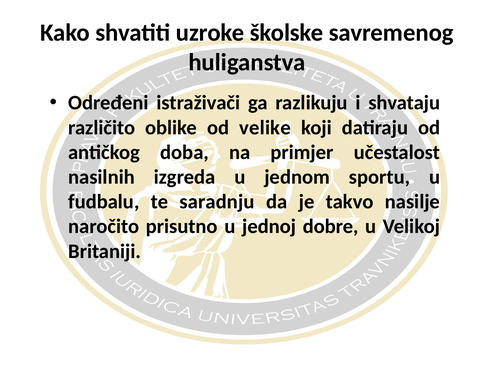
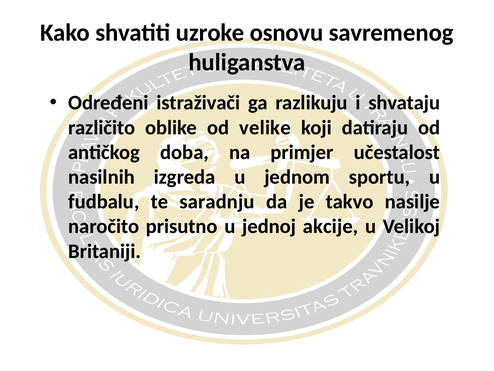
školske: školske -> osnovu (287, 33)
dobre: dobre -> akcije (331, 226)
